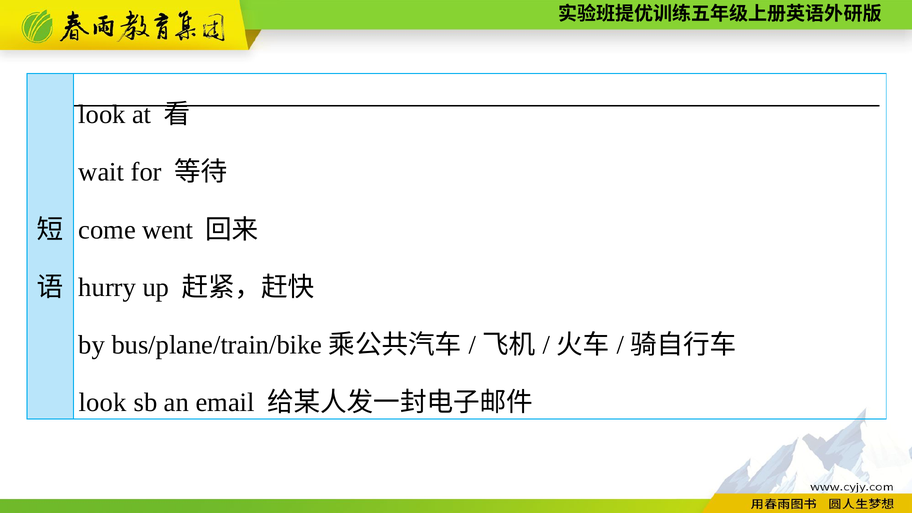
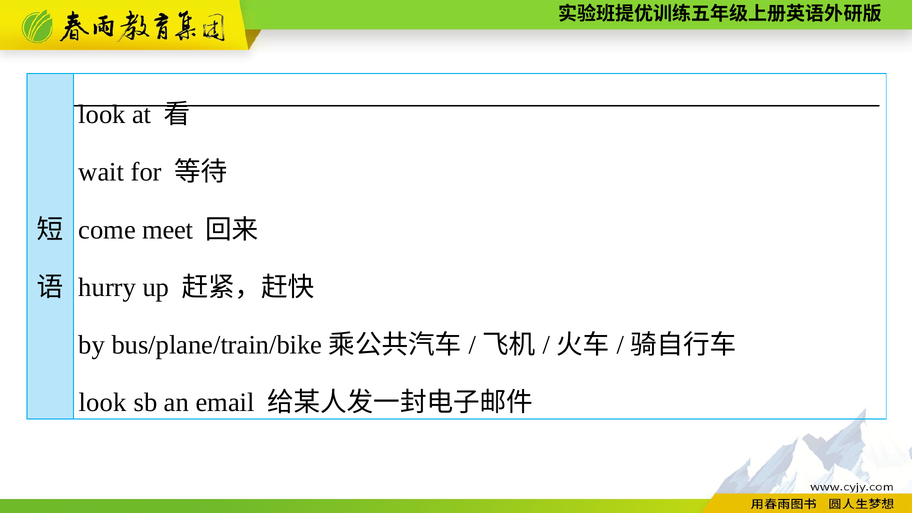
went: went -> meet (168, 230)
